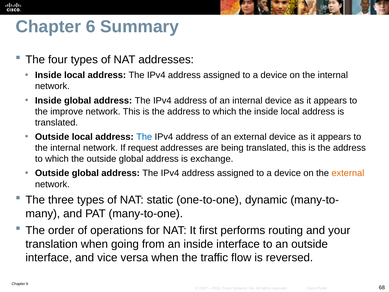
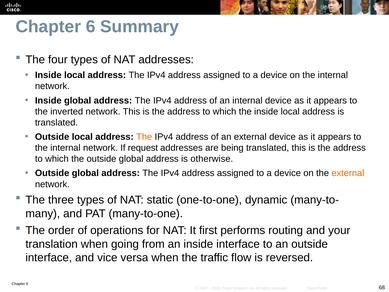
improve: improve -> inverted (67, 111)
The colour: blue -> orange (144, 137)
exchange: exchange -> otherwise (212, 159)
